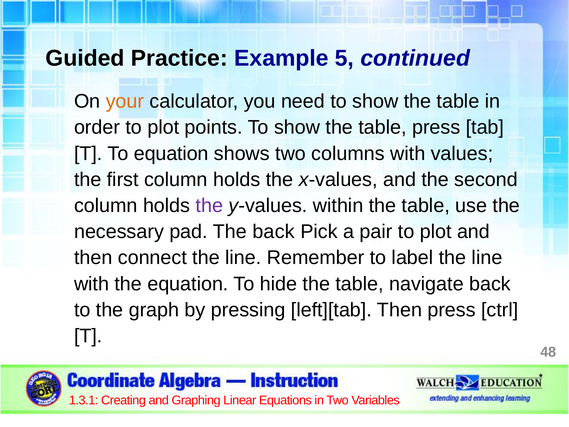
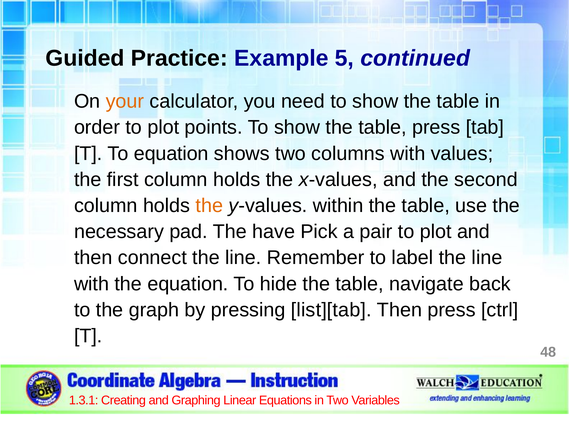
the colour: purple -> orange (209, 206)
The back: back -> have (274, 232)
left][tab: left][tab -> list][tab (331, 310)
